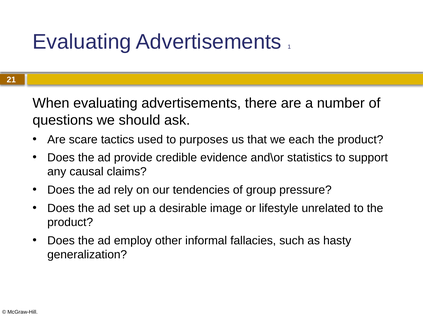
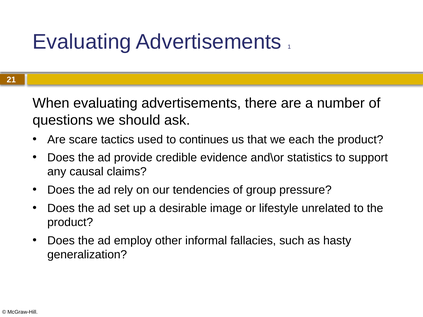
purposes: purposes -> continues (204, 140)
